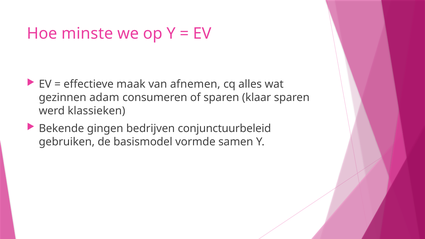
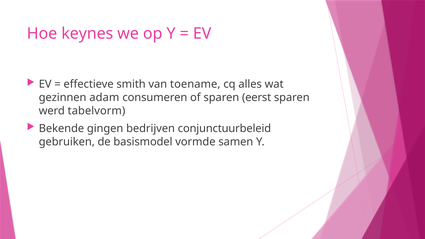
minste: minste -> keynes (87, 34)
maak: maak -> smith (131, 84)
afnemen: afnemen -> toename (195, 84)
klaar: klaar -> eerst (257, 98)
klassieken: klassieken -> tabelvorm (96, 111)
